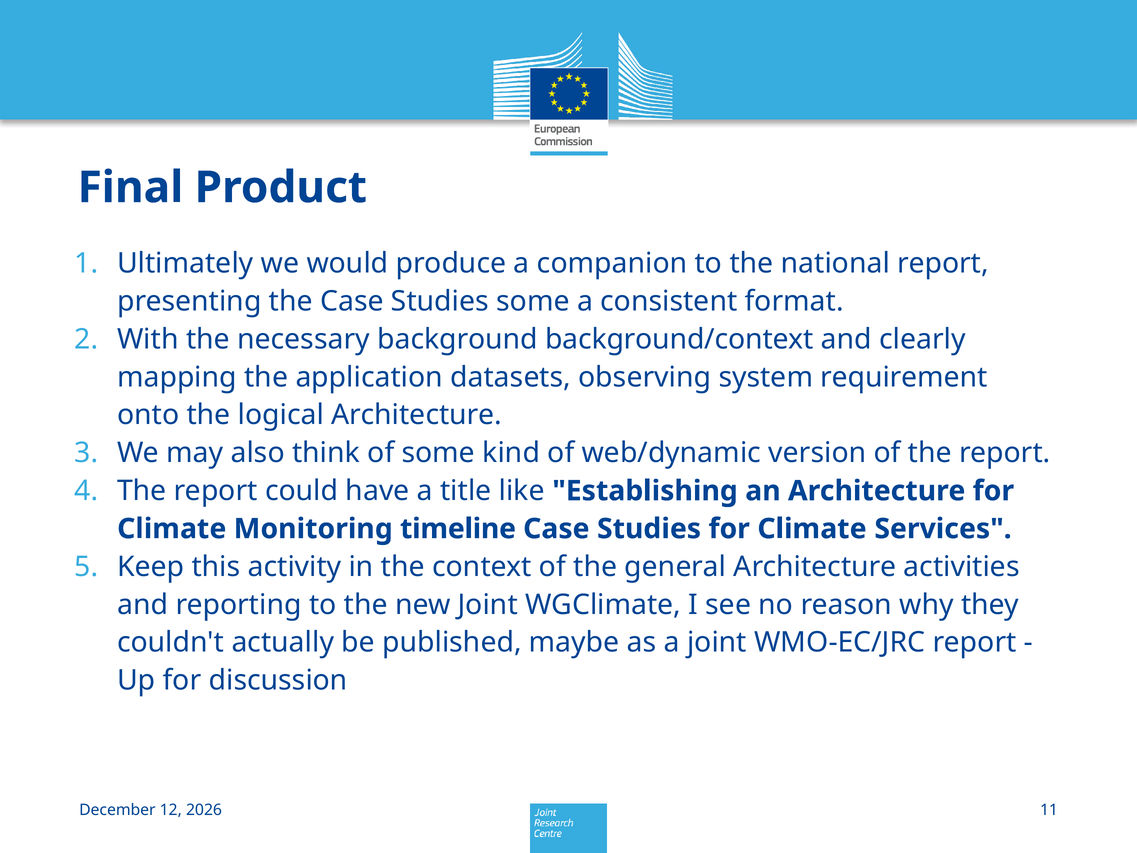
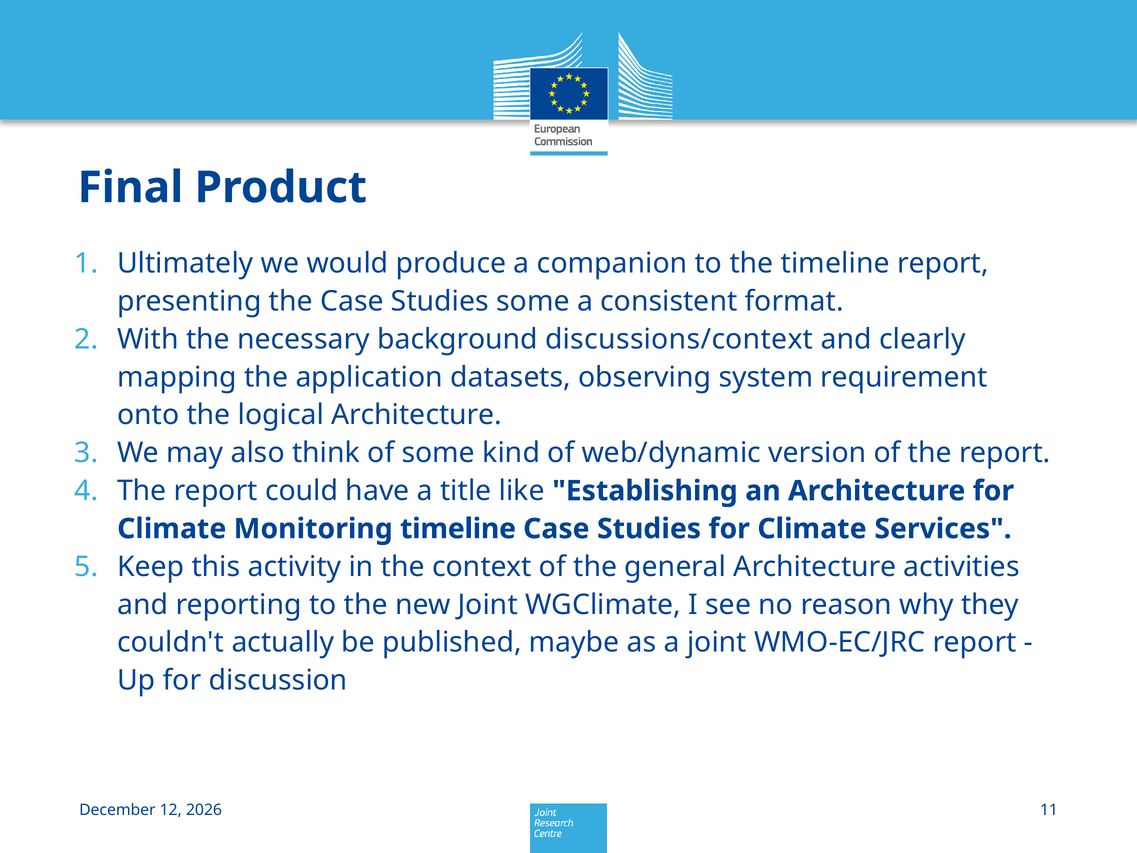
the national: national -> timeline (835, 263)
background/context: background/context -> discussions/context (679, 339)
